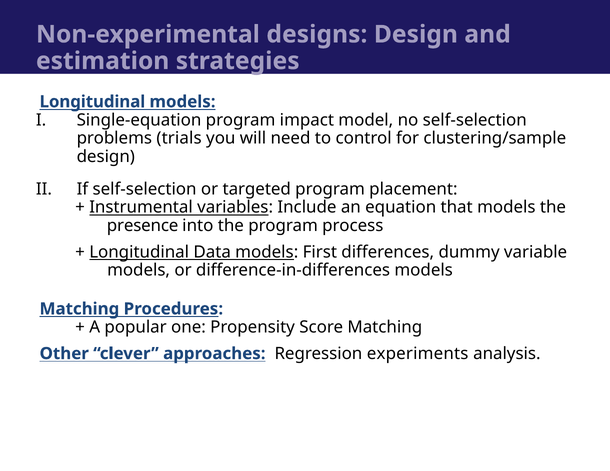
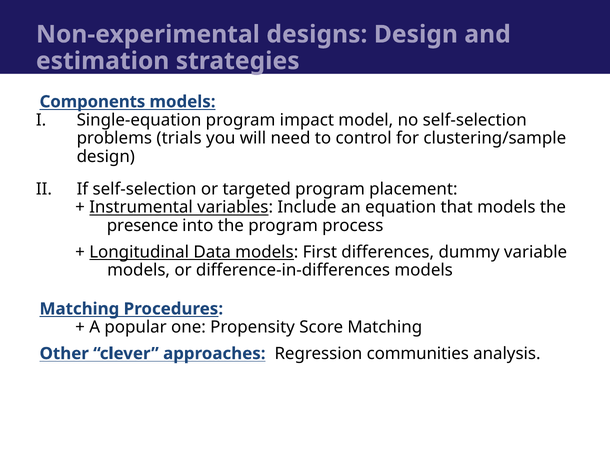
Longitudinal: Longitudinal -> Components (92, 102)
experiments: experiments -> communities (418, 354)
